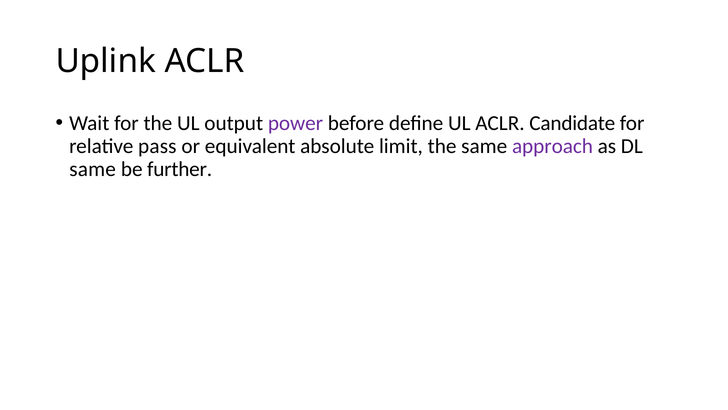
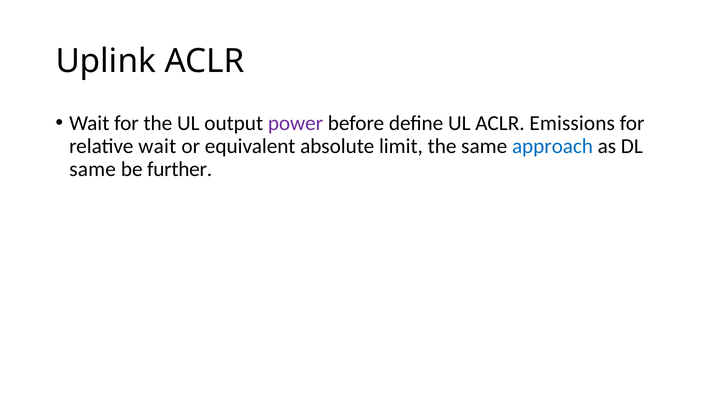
Candidate: Candidate -> Emissions (572, 123)
relative pass: pass -> wait (157, 146)
approach colour: purple -> blue (552, 146)
